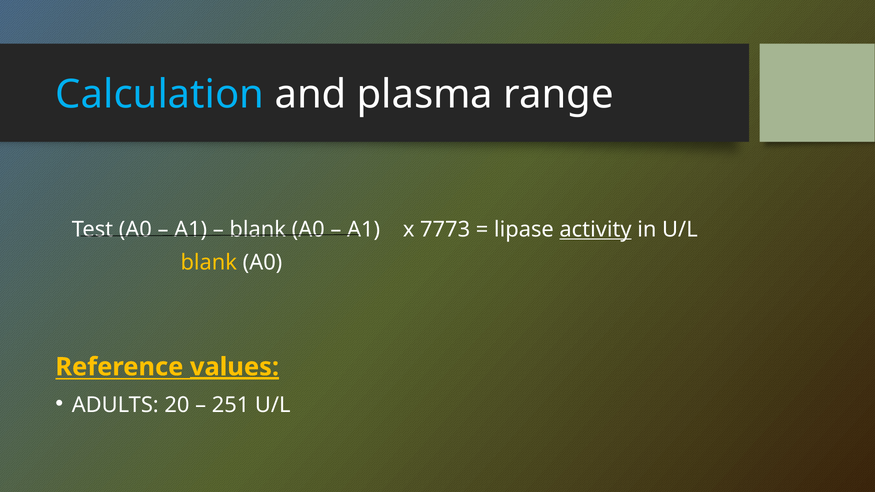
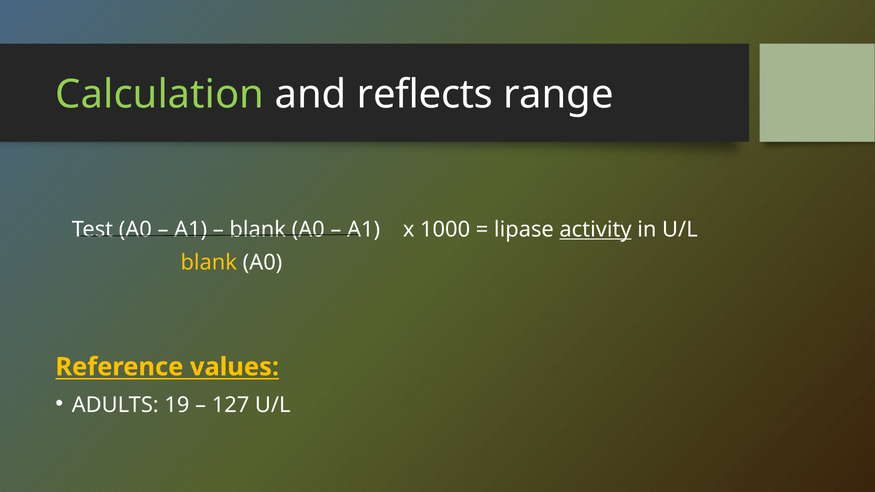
Calculation colour: light blue -> light green (160, 94)
plasma: plasma -> reflects (425, 94)
7773: 7773 -> 1000 (445, 230)
values underline: present -> none (234, 367)
20: 20 -> 19 (177, 405)
251: 251 -> 127 (231, 405)
